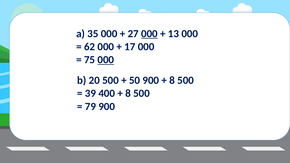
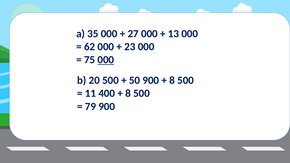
000 underline: present -> none (149, 34)
17: 17 -> 23 (130, 47)
39: 39 -> 11 (90, 93)
